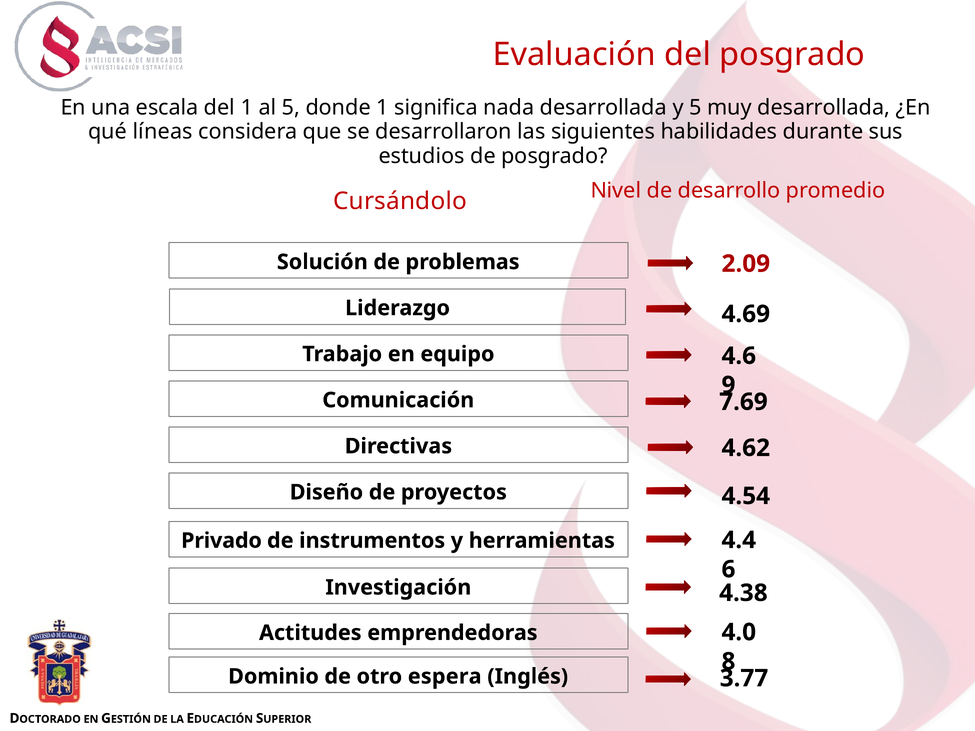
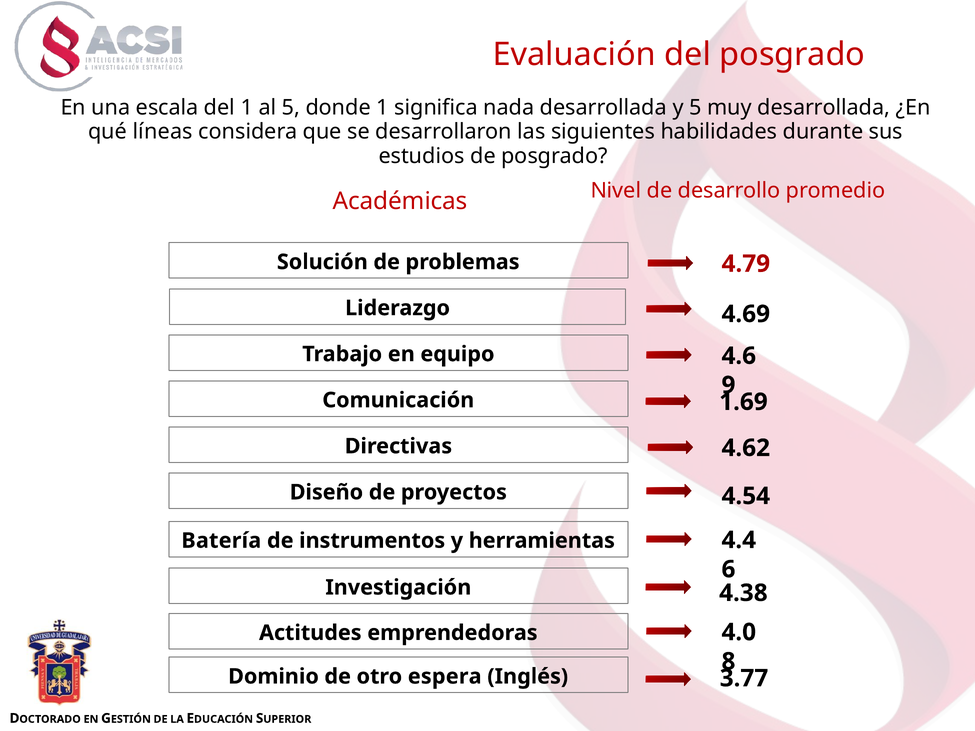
Cursándolo: Cursándolo -> Académicas (400, 201)
2.09: 2.09 -> 4.79 (746, 264)
7.69: 7.69 -> 1.69 (743, 402)
Privado: Privado -> Batería (221, 541)
